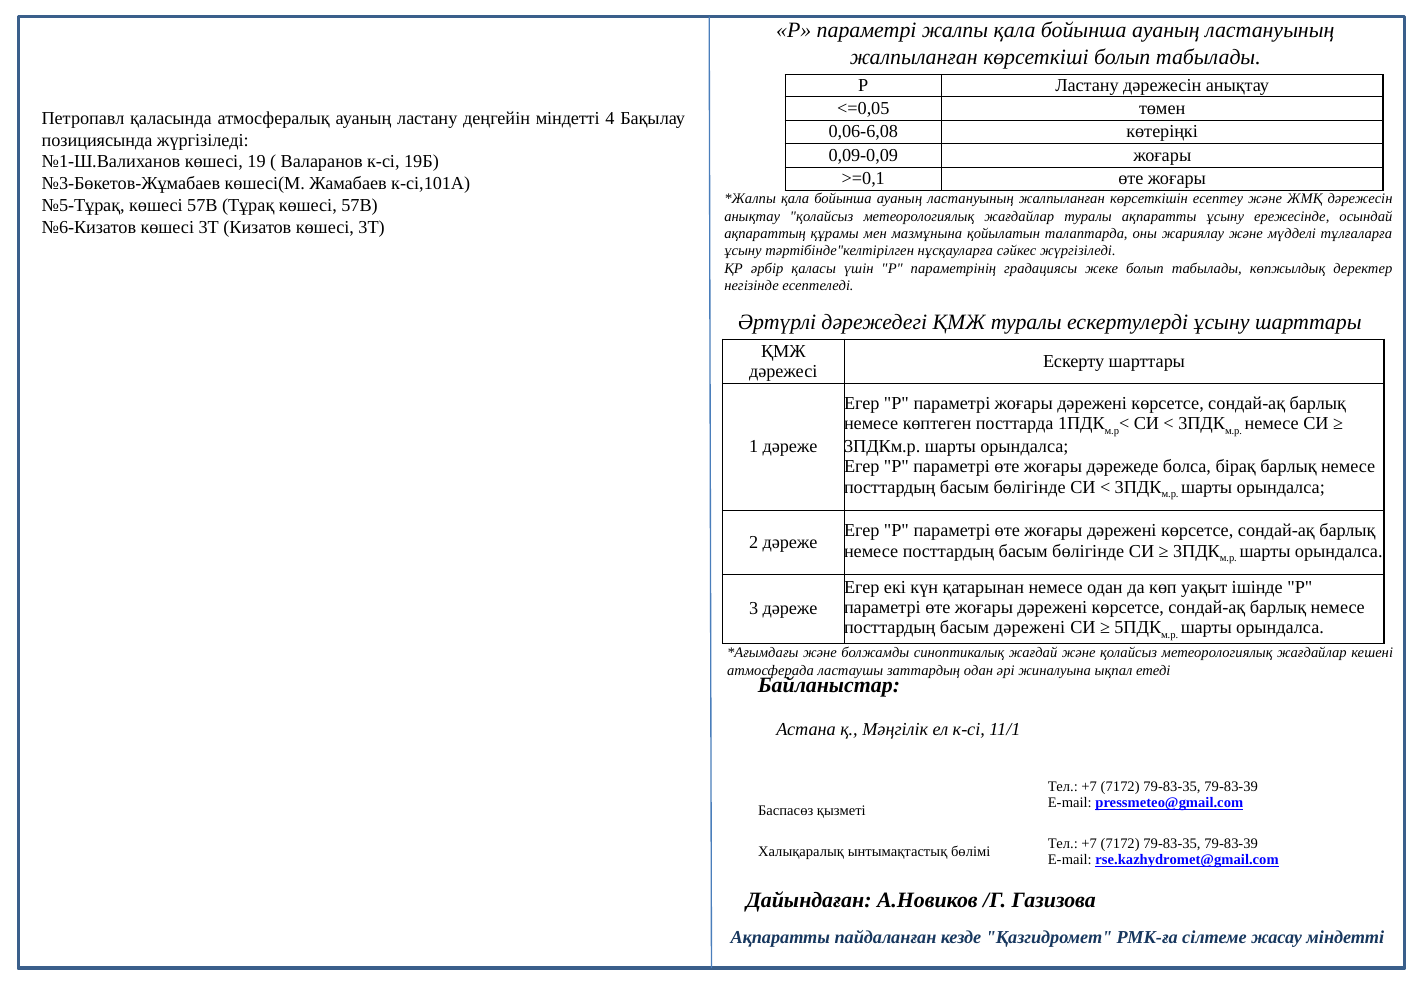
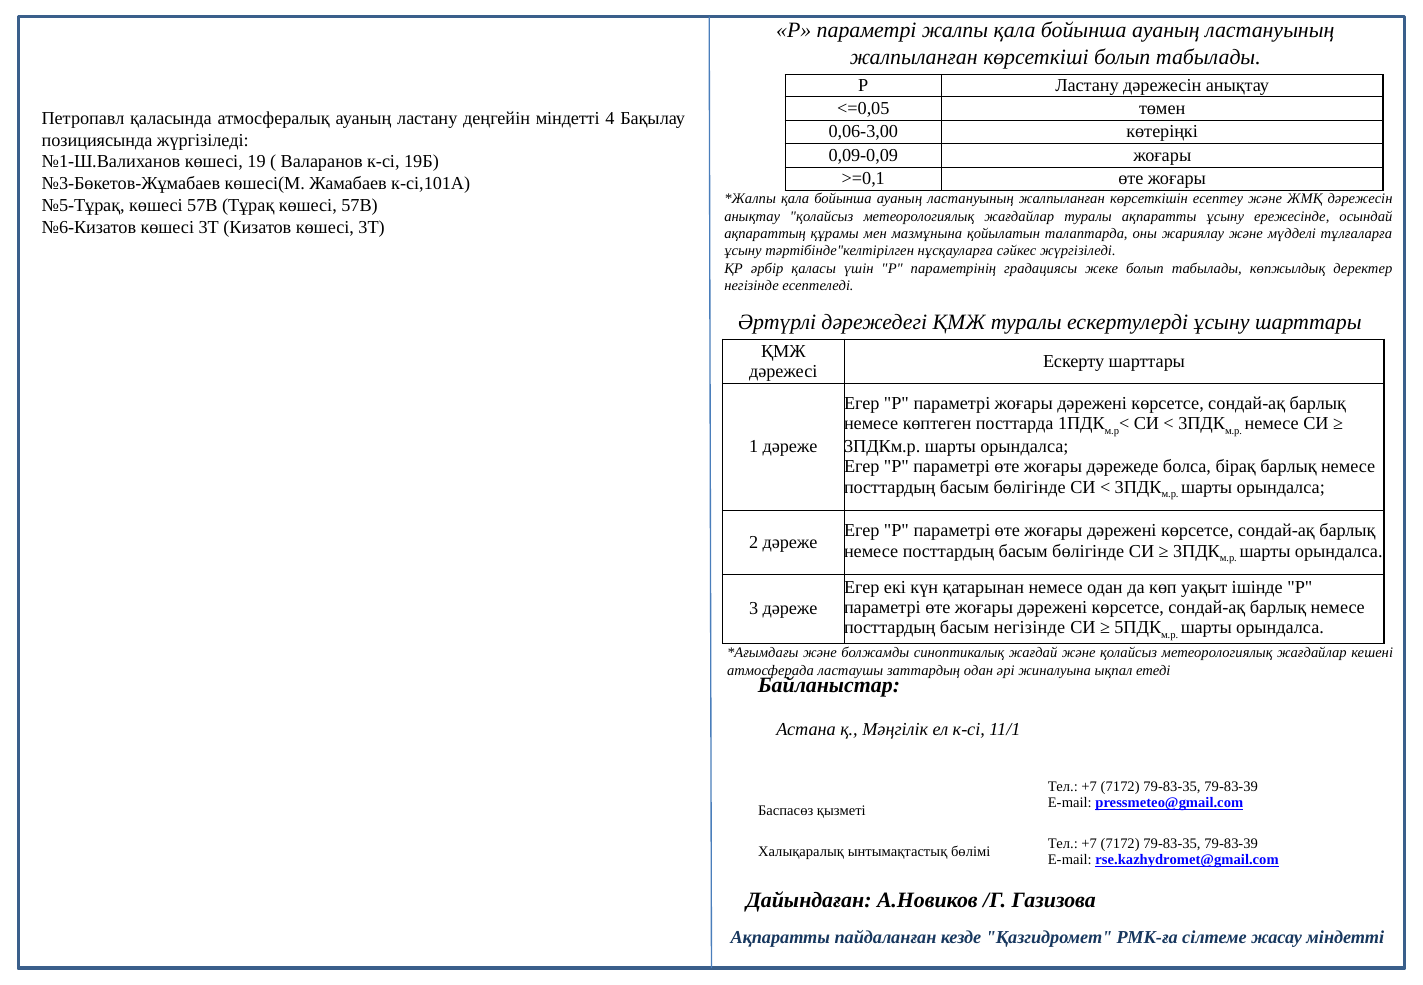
0,06-6,08: 0,06-6,08 -> 0,06-3,00 (863, 132)
басым дәрежені: дәрежені -> негізінде (1029, 628)
